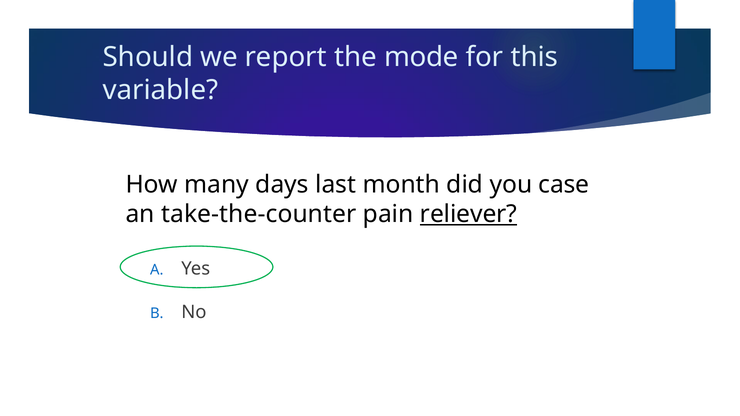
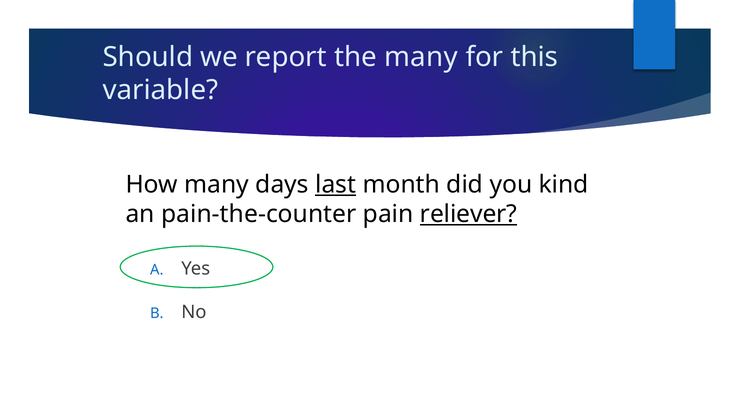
the mode: mode -> many (421, 57)
last underline: none -> present (336, 185)
case: case -> kind (564, 185)
take-the-counter: take-the-counter -> pain-the-counter (259, 214)
